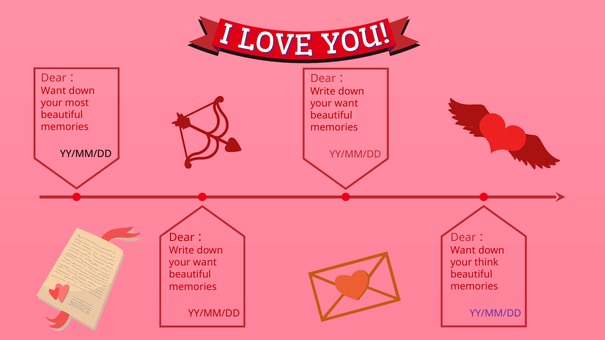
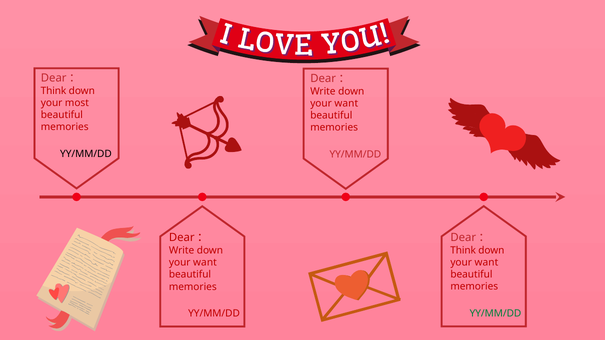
Want: Want -> Think (54, 91)
Want: Want -> Think (463, 251)
think: think -> want (486, 263)
YY/MM/DD colour: purple -> green (495, 314)
